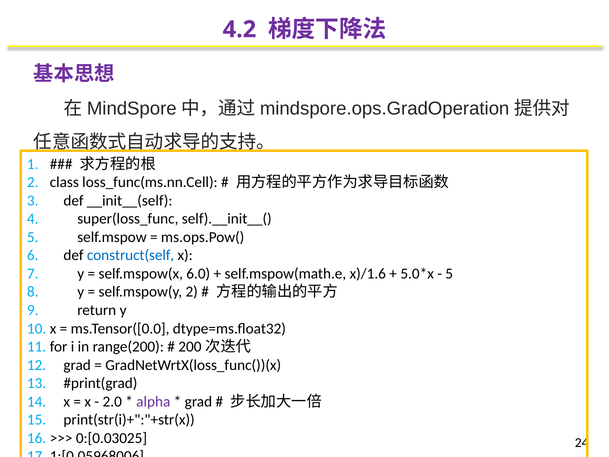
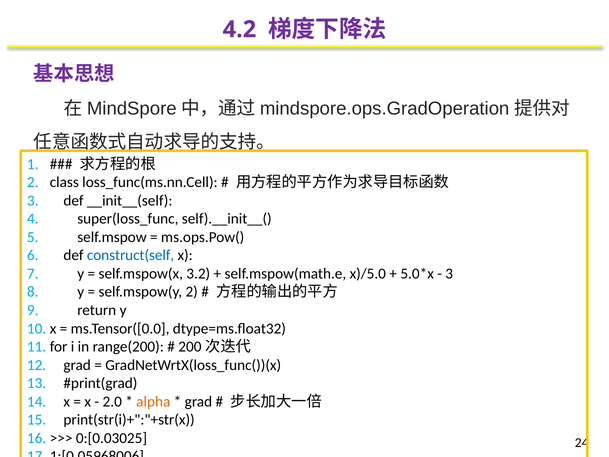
6.0: 6.0 -> 3.2 (198, 274)
x)/1.6: x)/1.6 -> x)/5.0 (368, 274)
5: 5 -> 3 (449, 274)
alpha colour: purple -> orange (153, 401)
